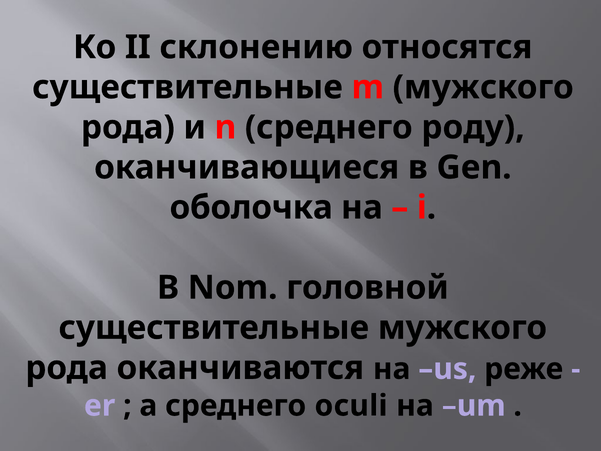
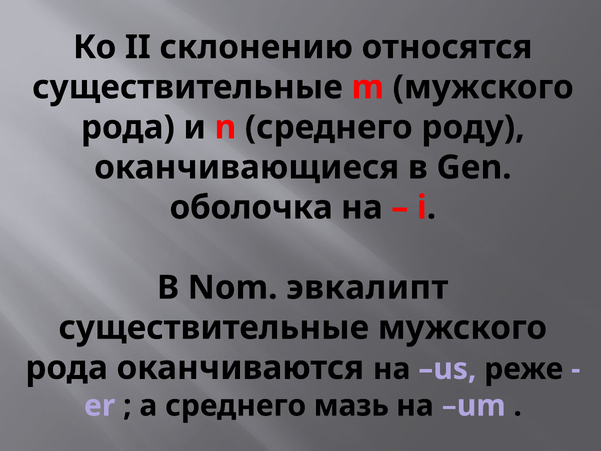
головной: головной -> эвкалипт (367, 288)
oculi: oculi -> мазь (351, 405)
